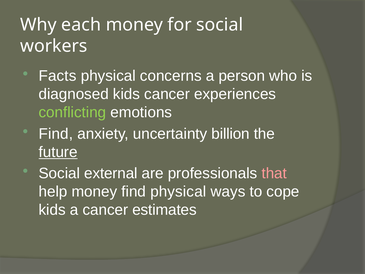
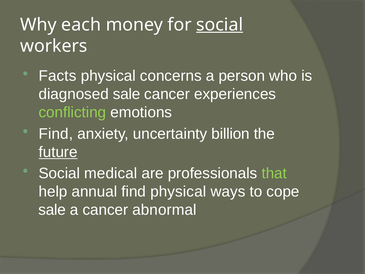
social underline: none -> present (220, 25)
diagnosed kids: kids -> sale (127, 94)
external: external -> medical (111, 173)
that colour: pink -> light green (274, 173)
help money: money -> annual (94, 191)
kids: kids -> sale (52, 210)
estimates: estimates -> abnormal (164, 210)
